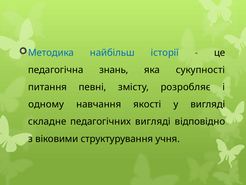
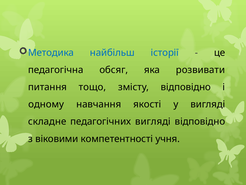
знань: знань -> обсяг (114, 70)
сукупності: сукупності -> розвивати (200, 70)
певні: певні -> тощо (92, 87)
змісту розробляє: розробляє -> відповідно (186, 87)
структурування: структурування -> компетентності (117, 138)
